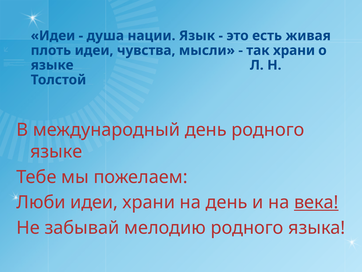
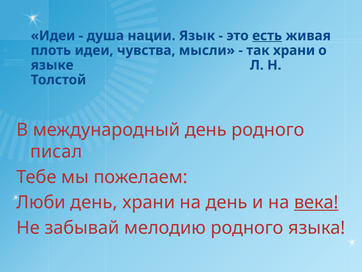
есть underline: none -> present (267, 36)
языке: языке -> писал (56, 151)
Люби идеи: идеи -> день (94, 202)
